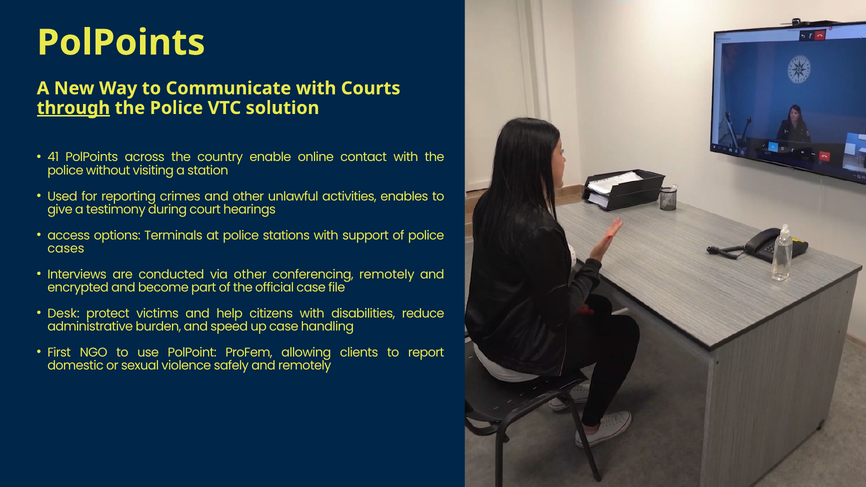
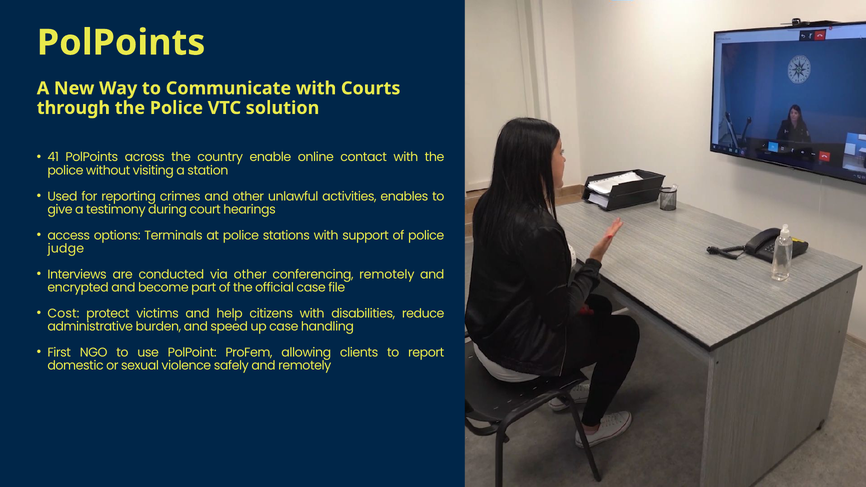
through underline: present -> none (73, 108)
cases: cases -> judge (66, 248)
Desk: Desk -> Cost (63, 313)
